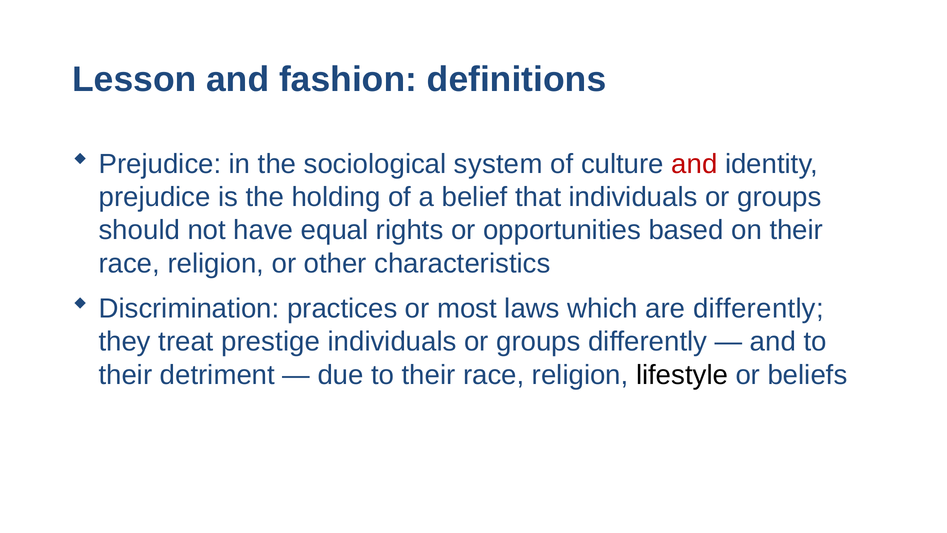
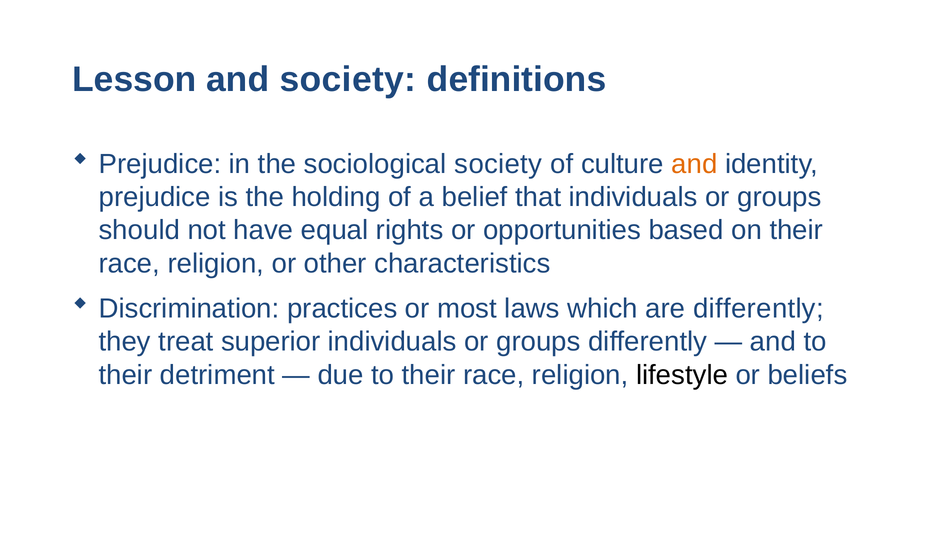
and fashion: fashion -> society (348, 80)
sociological system: system -> society (498, 164)
and colour: red -> orange (694, 164)
prestige: prestige -> superior (271, 342)
